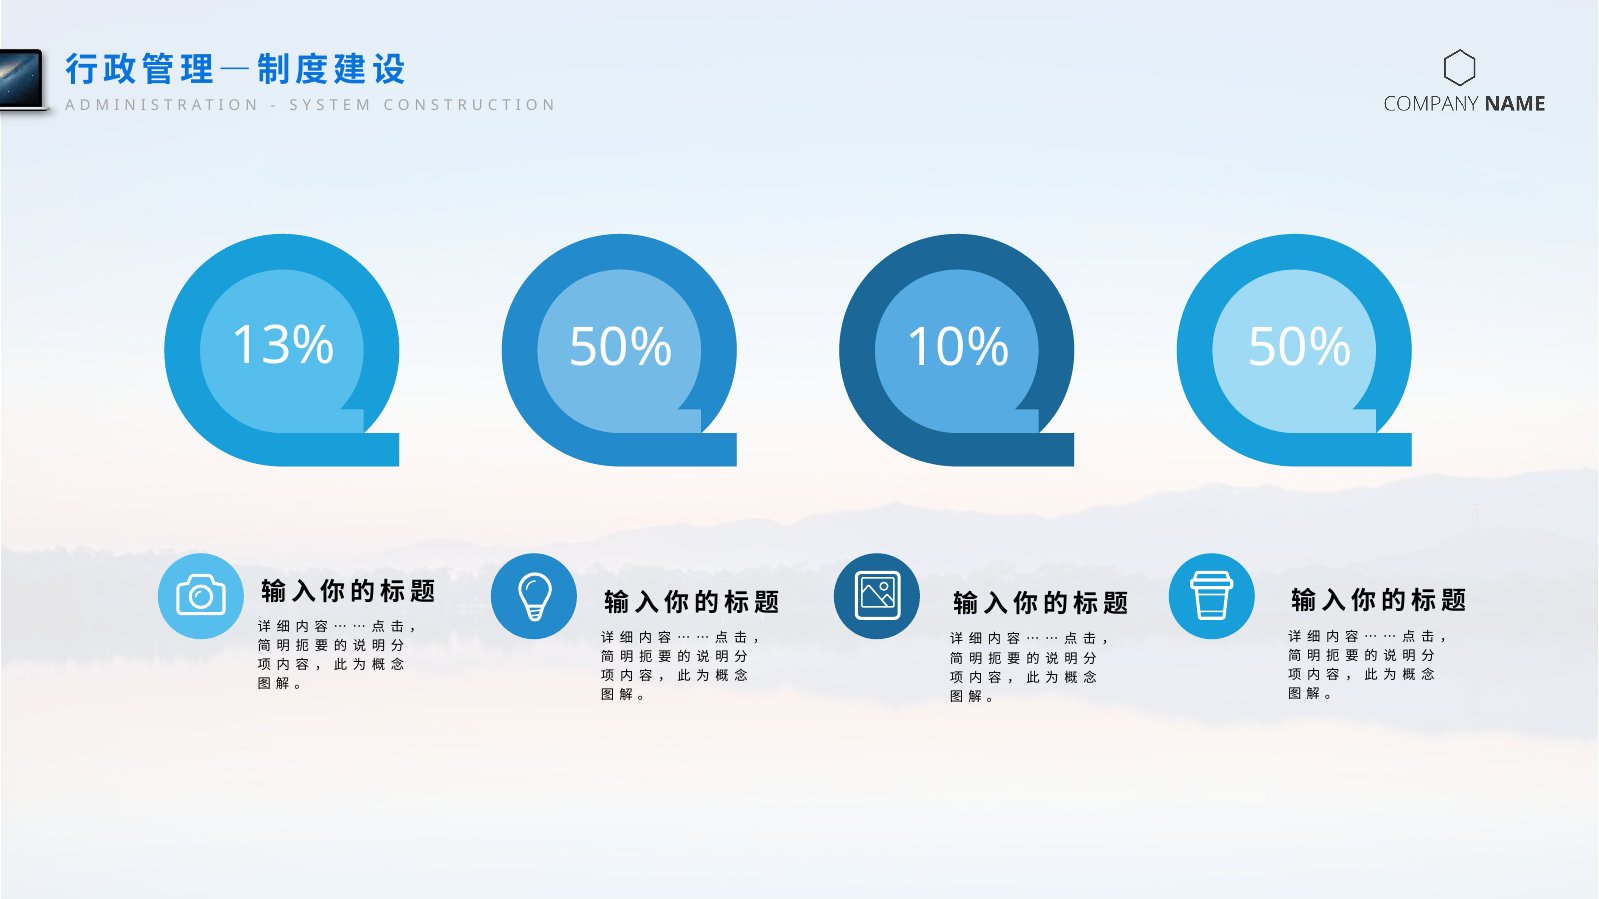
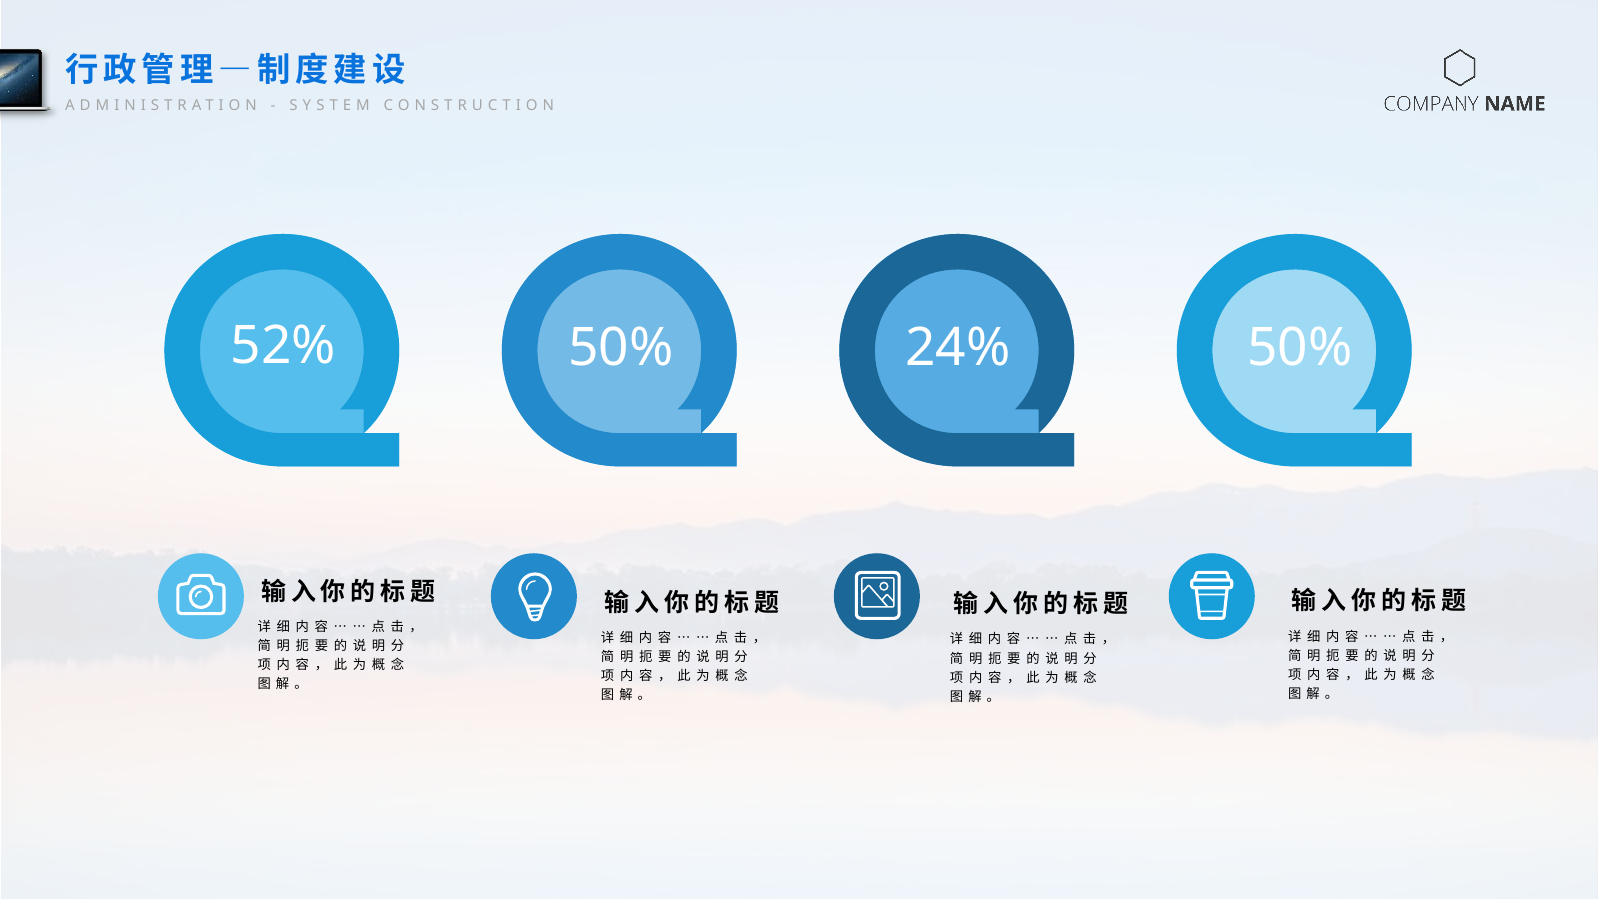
13%: 13% -> 52% (284, 346)
10%: 10% -> 24% (958, 348)
